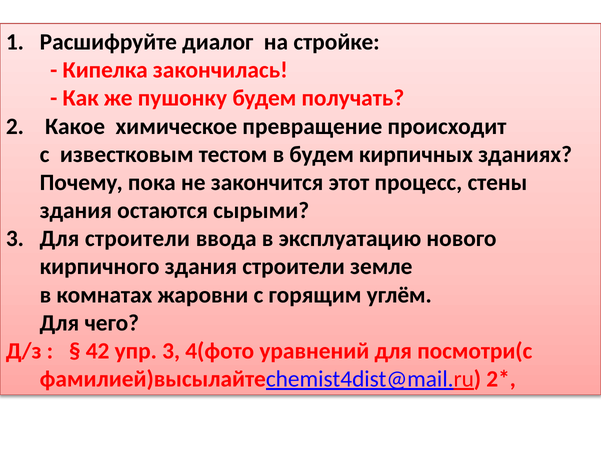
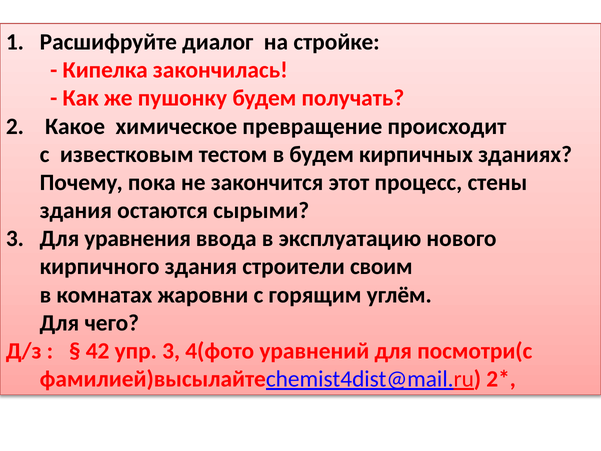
Для строители: строители -> уравнения (138, 239)
земле: земле -> своим (381, 267)
